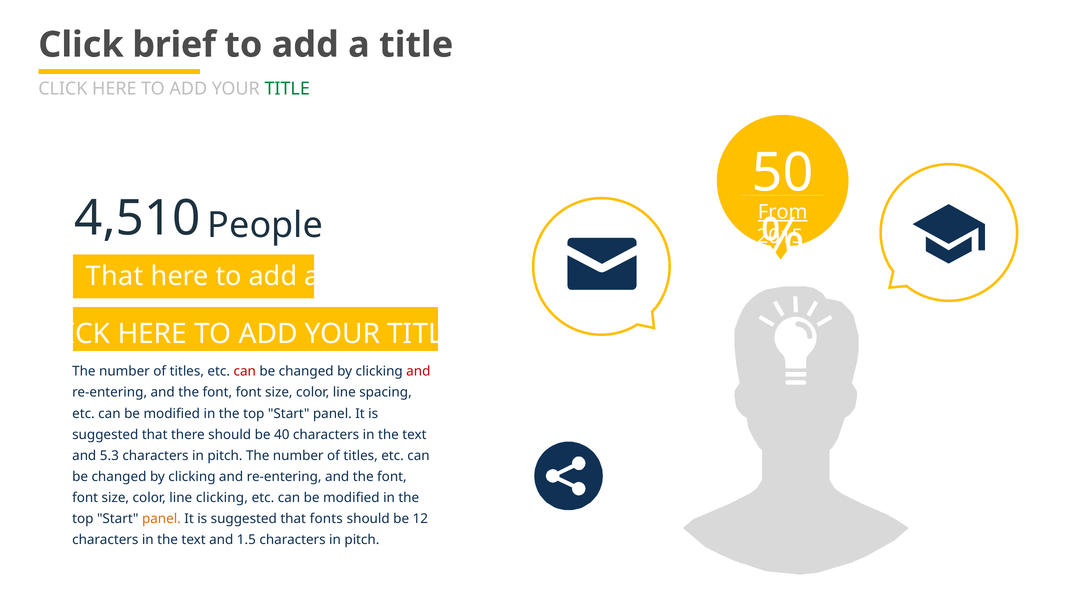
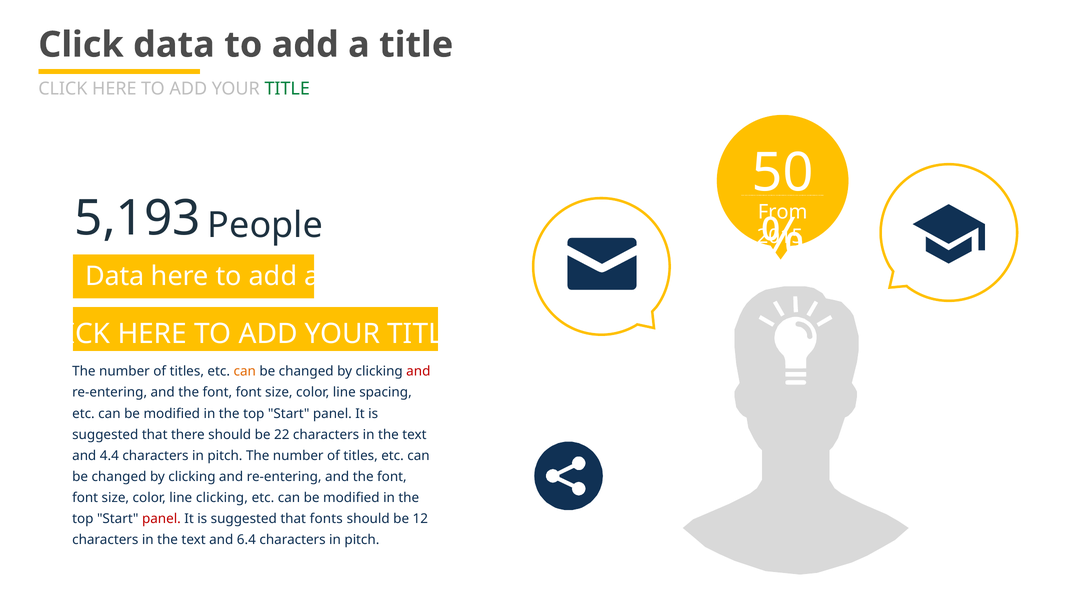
Click brief: brief -> data (174, 45)
4,510: 4,510 -> 5,193 (137, 218)
From underline: present -> none (783, 212)
That: That -> Data (115, 276)
can colour: red -> orange (245, 371)
40: 40 -> 22 (282, 434)
5.3: 5.3 -> 4.4 (109, 455)
panel colour: orange -> red (161, 518)
1.5: 1.5 -> 6.4 (246, 539)
